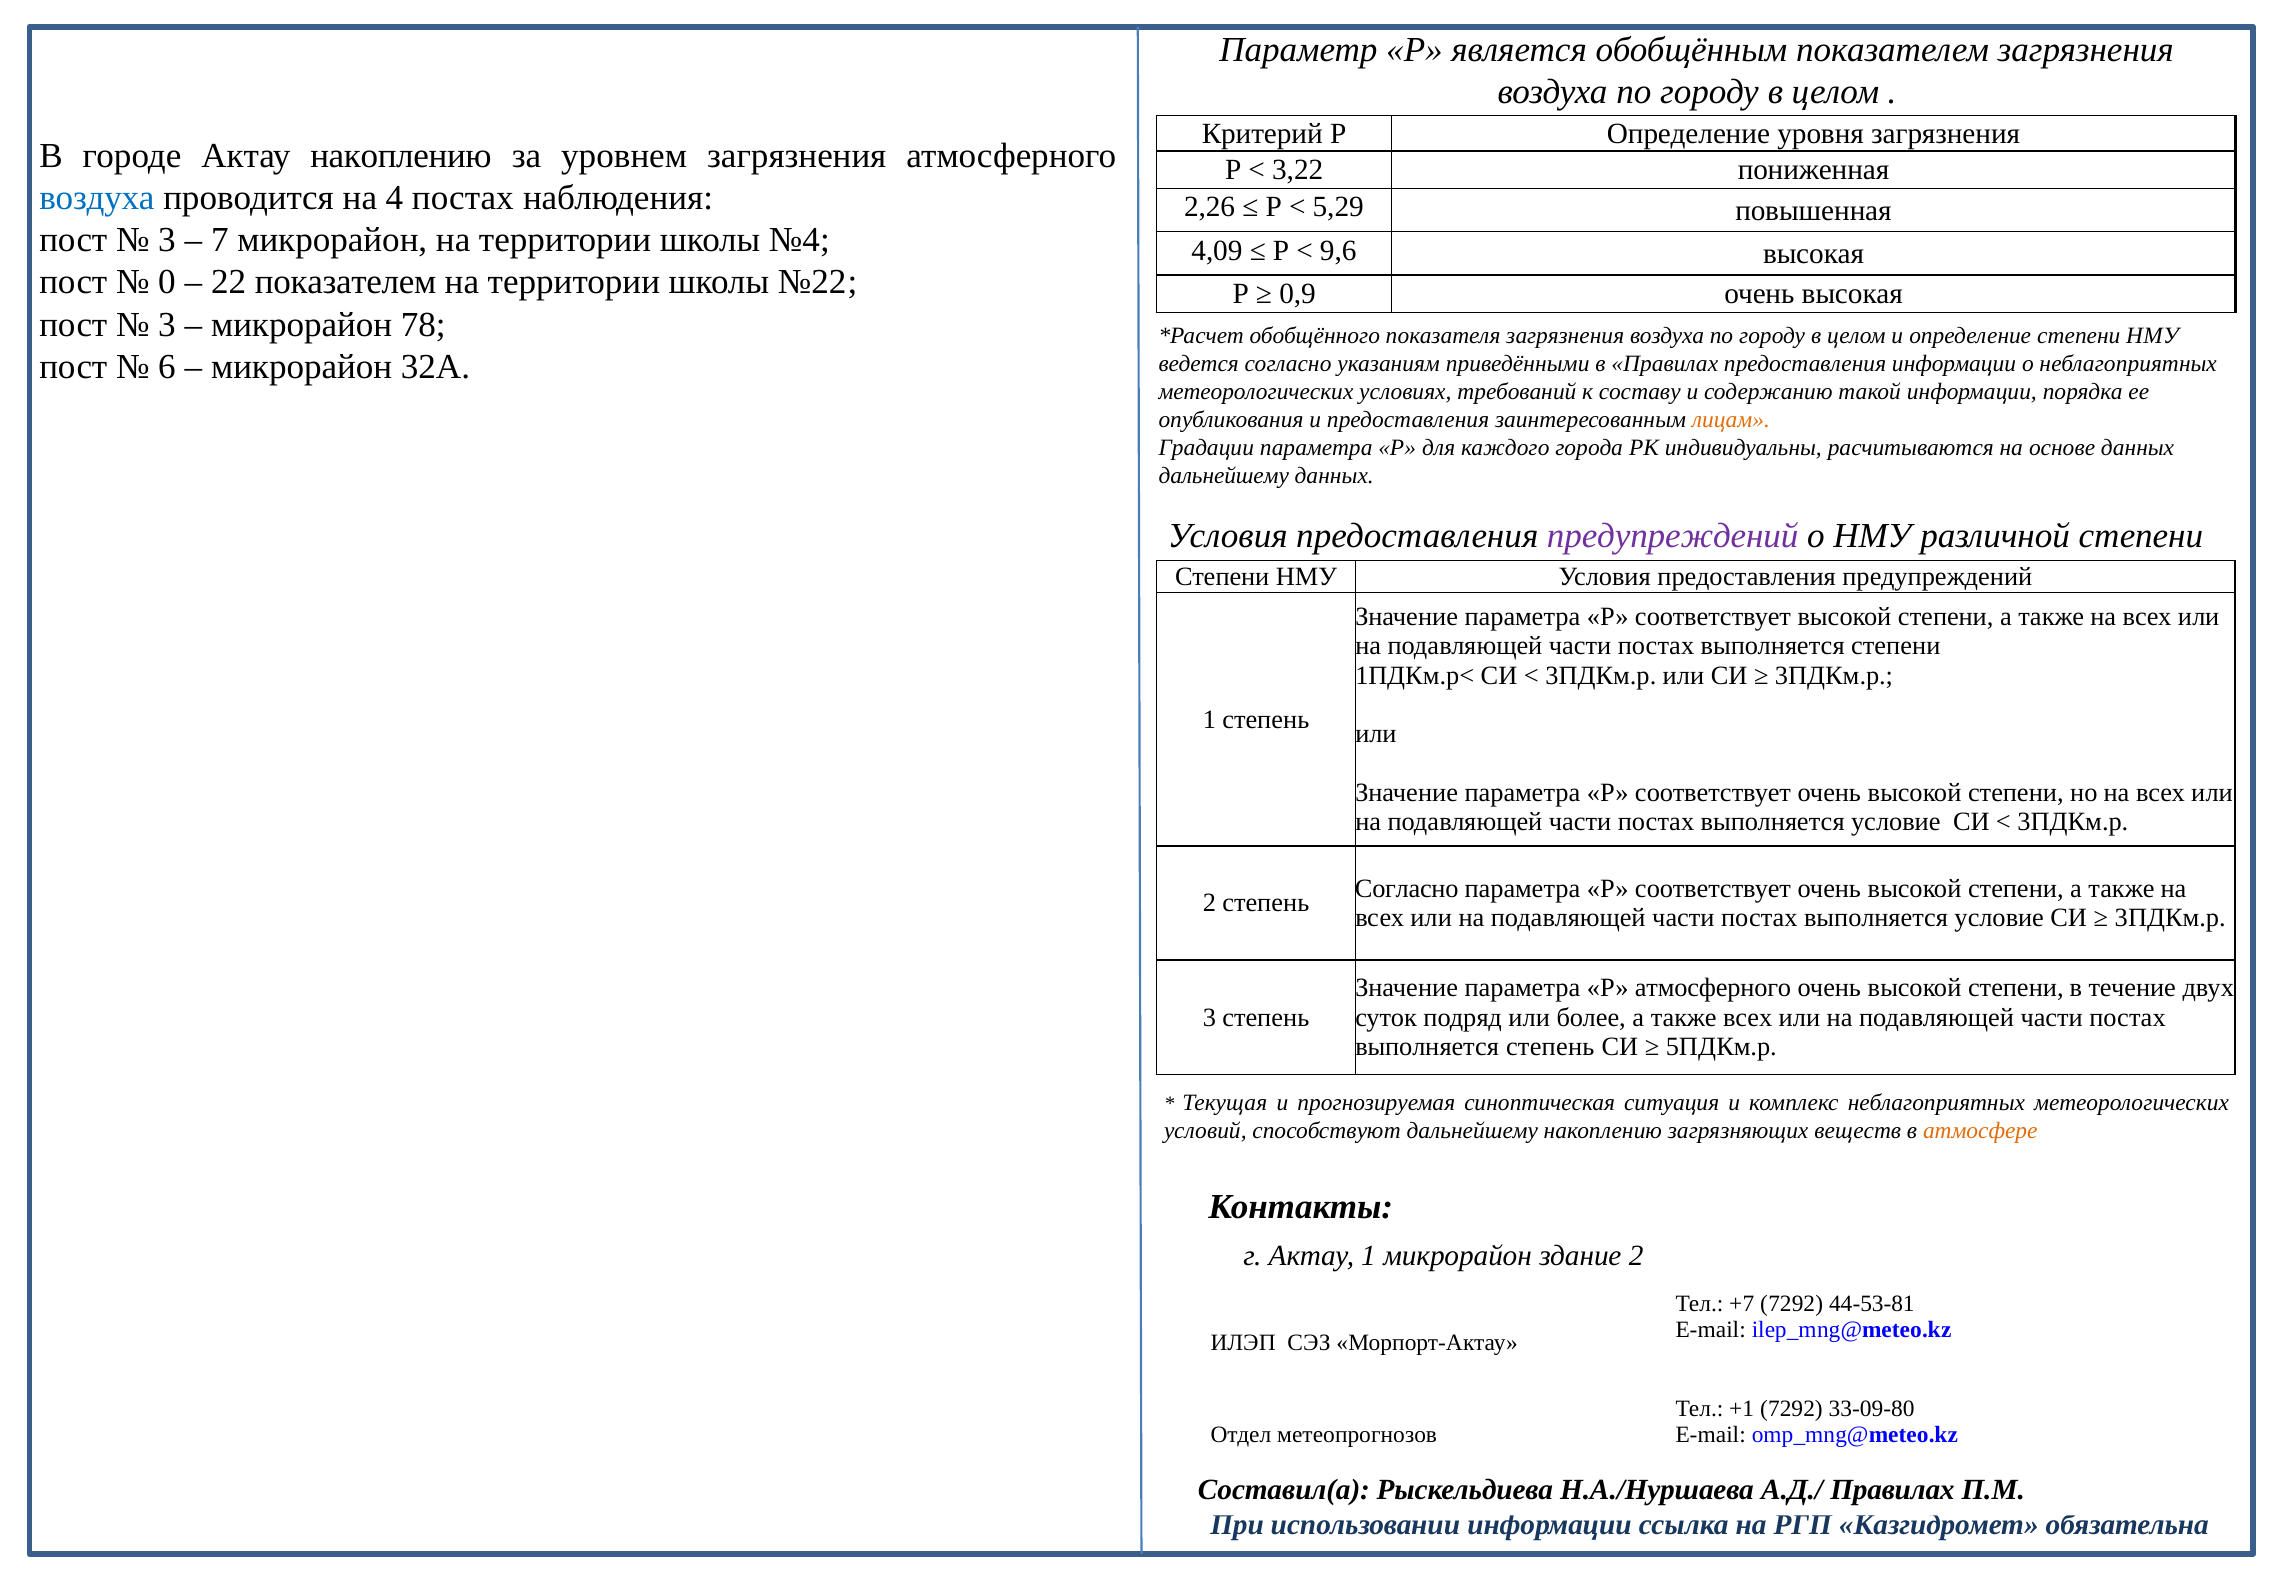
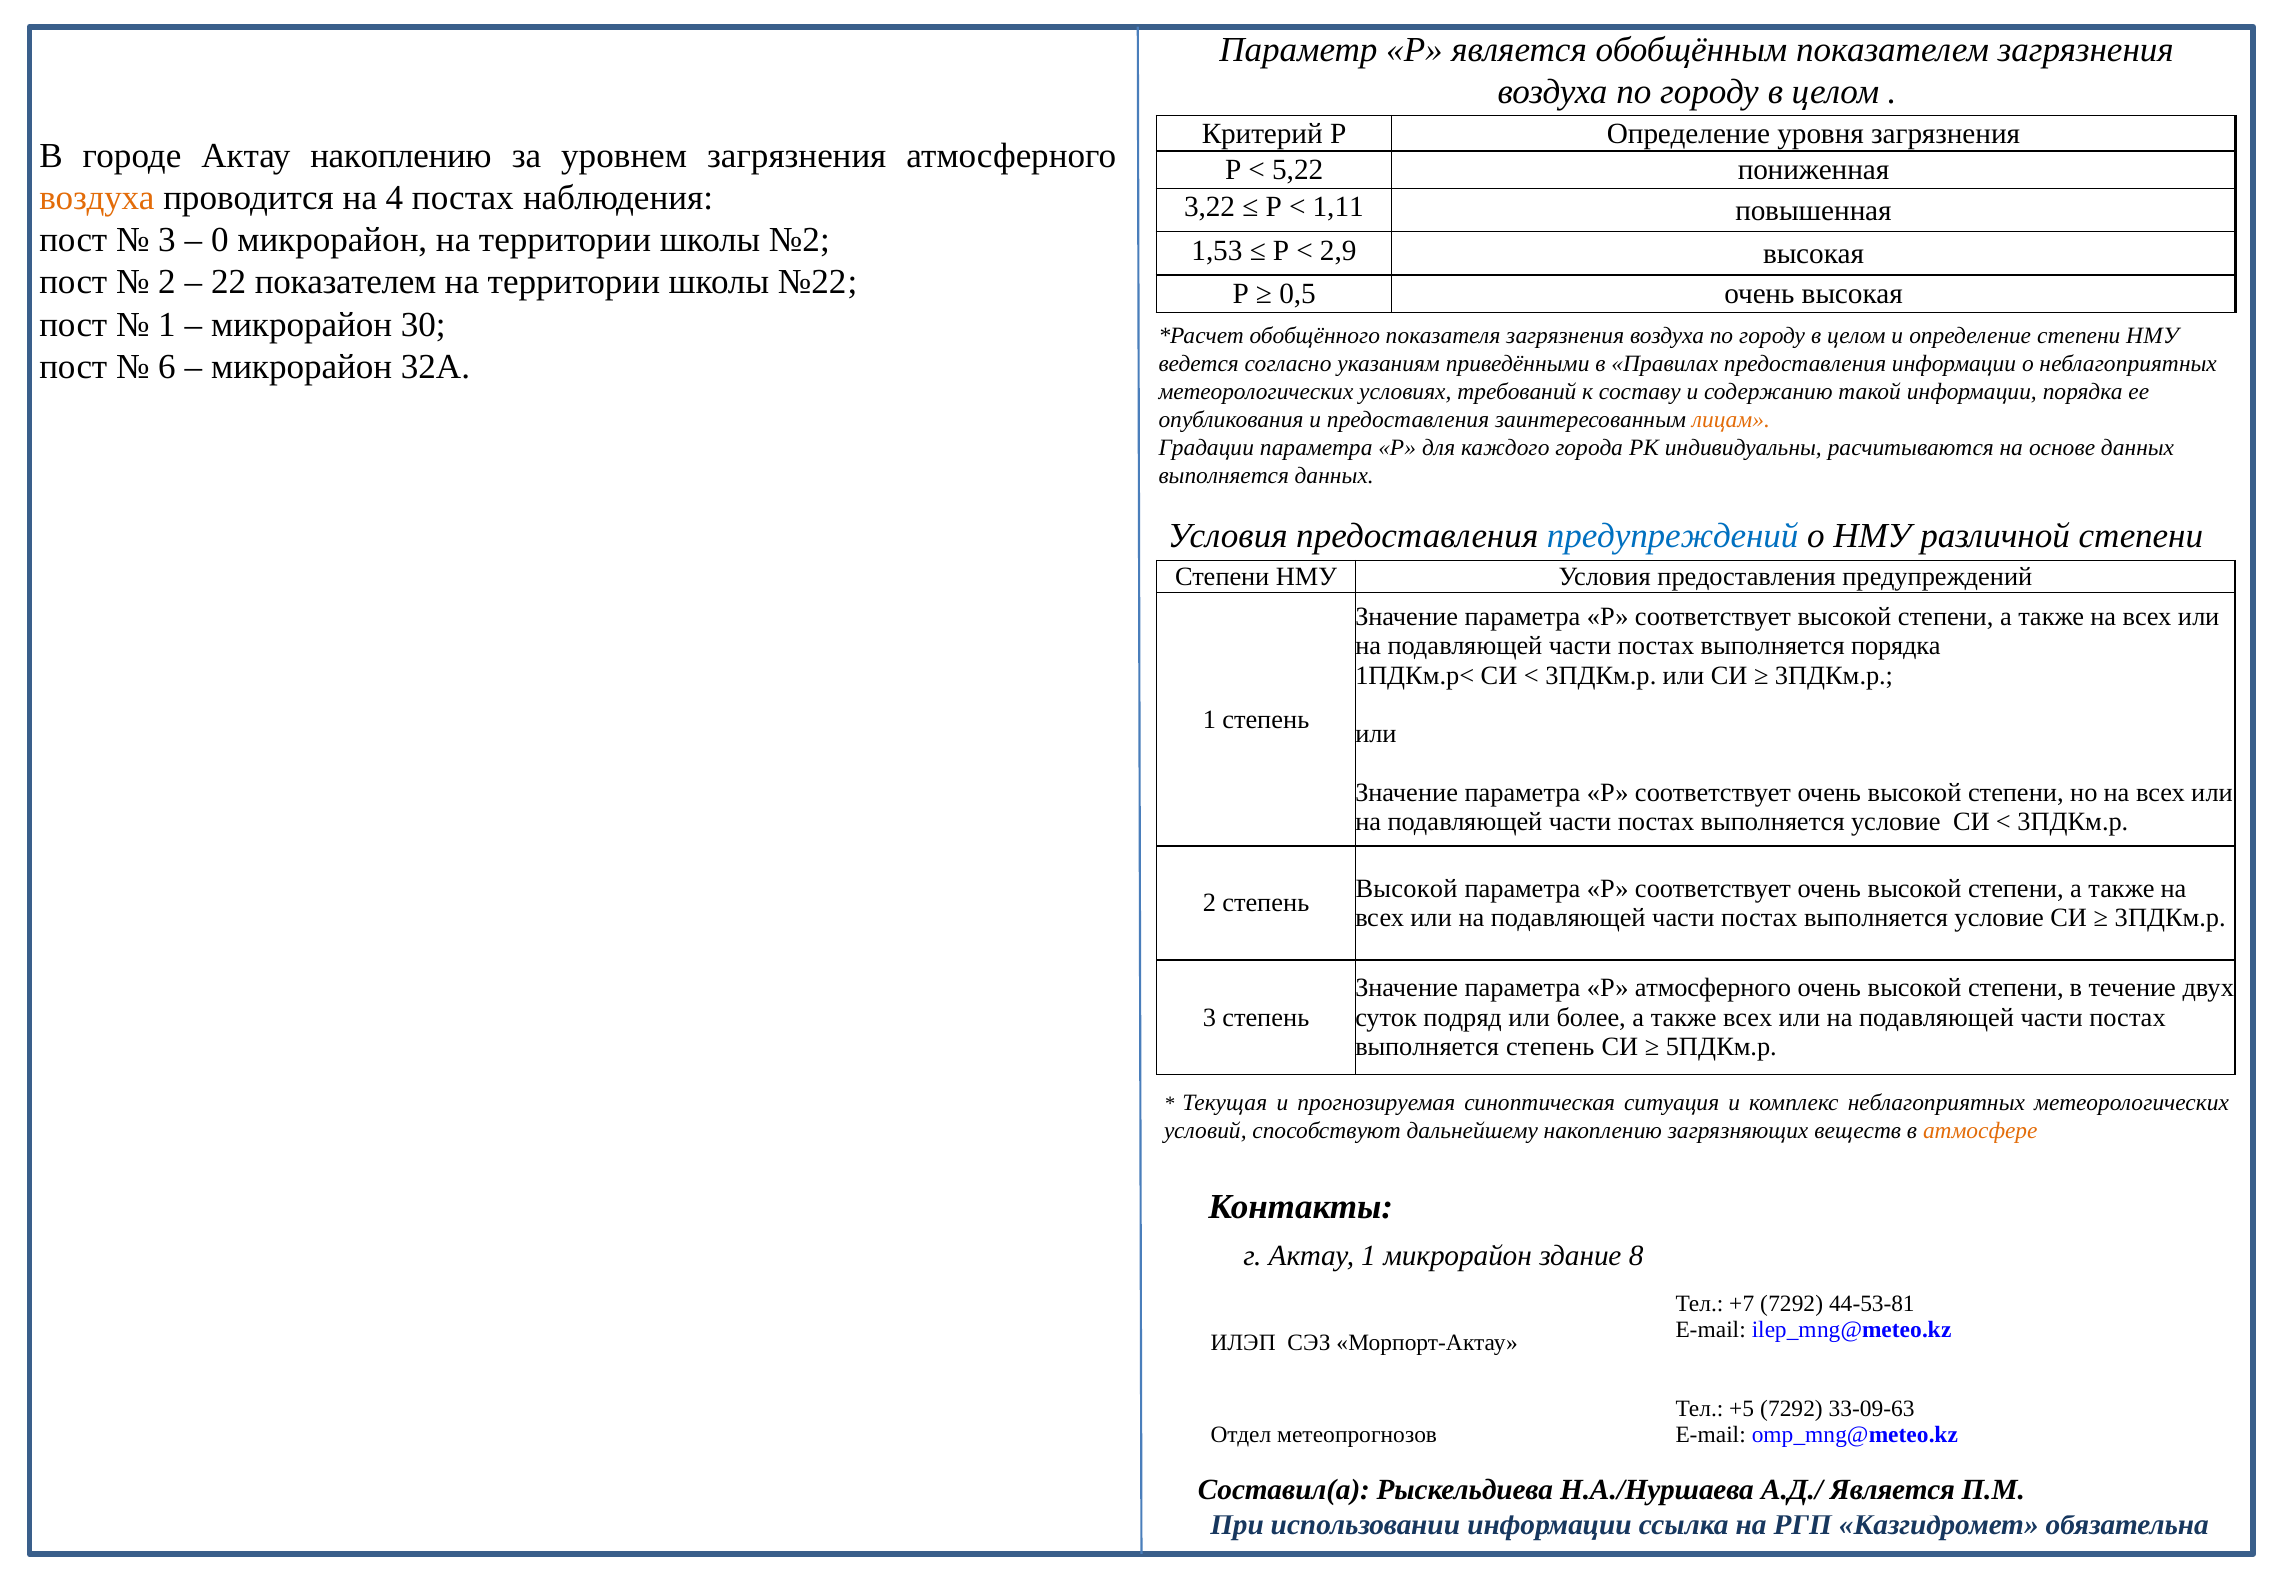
3,22: 3,22 -> 5,22 (1298, 169)
воздуха colour: blue -> orange (97, 198)
2,26: 2,26 -> 3,22 (1210, 207)
5,29: 5,29 -> 1,11 (1338, 207)
7: 7 -> 0 (220, 240)
№4: №4 -> №2 (799, 240)
4,09: 4,09 -> 1,53 (1217, 250)
9,6: 9,6 -> 2,9 (1338, 250)
0: 0 -> 2 (167, 282)
0,9: 0,9 -> 0,5 (1298, 293)
3: 3 -> 1 (167, 324)
78: 78 -> 30 (423, 324)
дальнейшему: дальнейшему -> выполняется (1224, 476)
предупреждений colour: purple -> blue (1673, 536)
выполняется степени: степени -> порядка (1896, 646)
Согласно: Согласно -> Высокой (1406, 888)
здание 2: 2 -> 8 (1636, 1256)
+1: +1 -> +5 (1742, 1409)
33-09-80: 33-09-80 -> 33-09-63 (1872, 1409)
А.Д./ Правилах: Правилах -> Является (1893, 1489)
